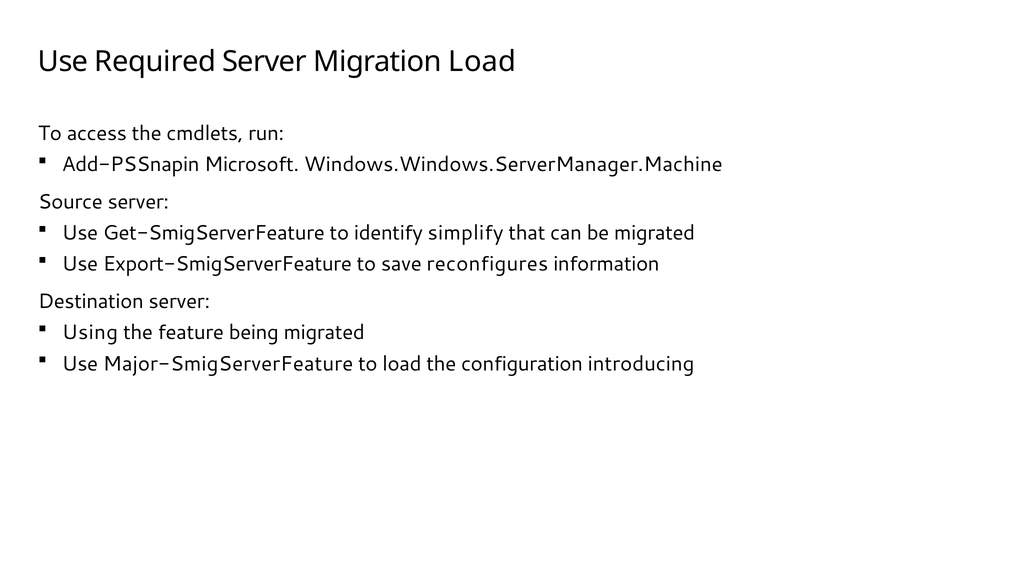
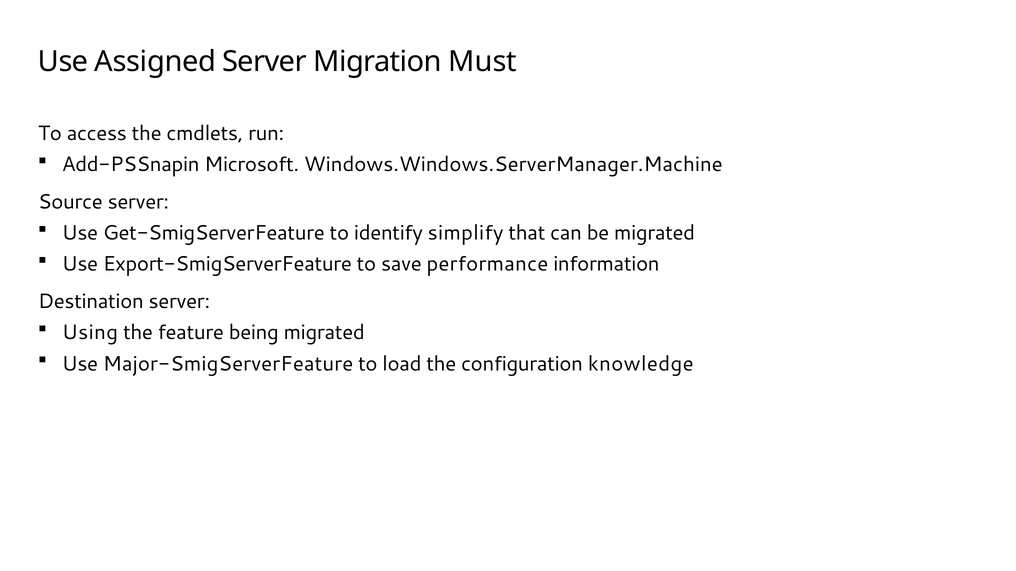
Required: Required -> Assigned (155, 62)
Migration Load: Load -> Must (483, 62)
reconfigures: reconfigures -> performance (487, 264)
introducing: introducing -> knowledge (641, 364)
